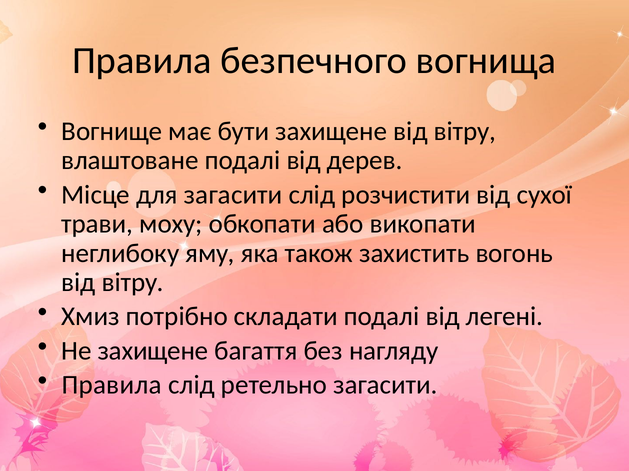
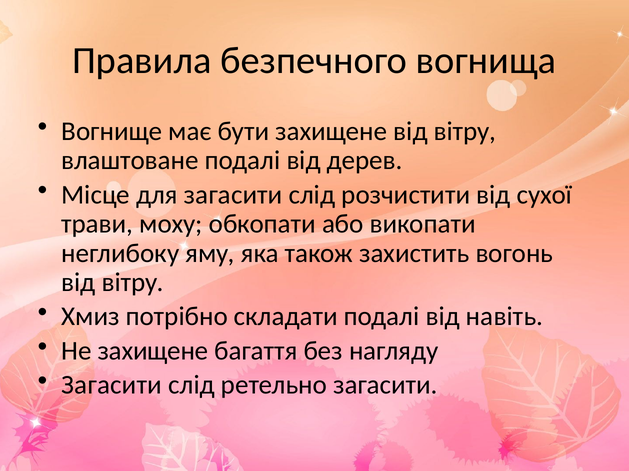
легені: легені -> навіть (505, 317)
Правила: Правила -> Загасити (112, 386)
